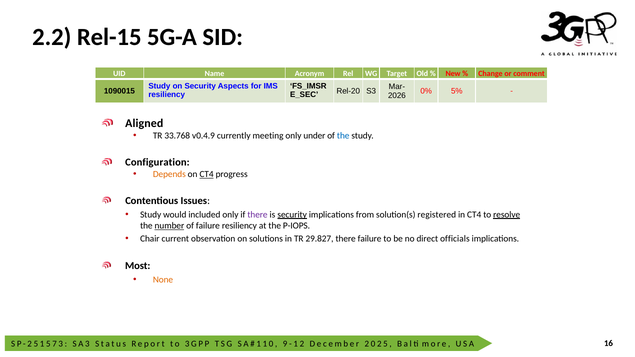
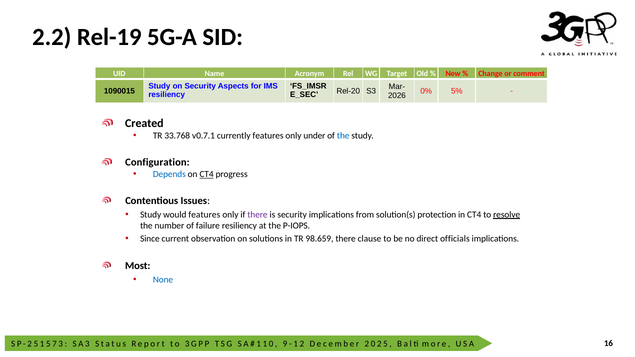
Rel-15: Rel-15 -> Rel-19 (109, 37)
Aligned: Aligned -> Created (144, 123)
v0.4.9: v0.4.9 -> v0.7.1 (203, 136)
currently meeting: meeting -> features (268, 136)
Depends colour: orange -> blue (169, 174)
would included: included -> features (204, 215)
security underline: present -> none (292, 215)
registered: registered -> protection (437, 215)
number underline: present -> none (169, 226)
Chair: Chair -> Since (150, 239)
29.827: 29.827 -> 98.659 (319, 239)
there failure: failure -> clause (370, 239)
None colour: orange -> blue (163, 280)
